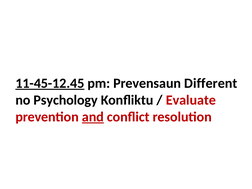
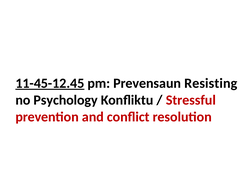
Different: Different -> Resisting (211, 83)
Evaluate: Evaluate -> Stressful (191, 100)
and underline: present -> none (93, 117)
